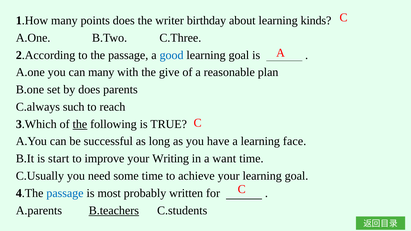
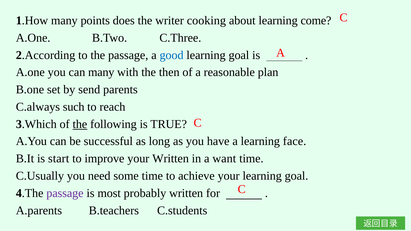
birthday: birthday -> cooking (206, 21)
kinds: kinds -> come (316, 21)
give: give -> then (169, 72)
by does: does -> send (89, 90)
your Writing: Writing -> Written (171, 159)
passage colour: blue -> purple (65, 193)
B.teachers underline: present -> none (114, 211)
